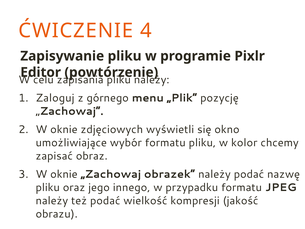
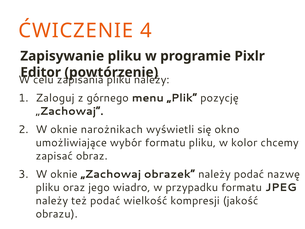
zdjęciowych: zdjęciowych -> narożnikach (112, 129)
innego: innego -> wiadro (132, 187)
